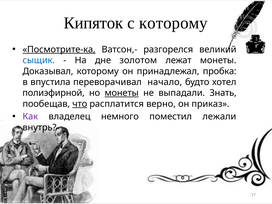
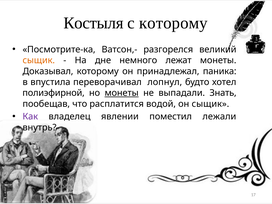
Кипяток: Кипяток -> Костыля (93, 23)
Посмотрите-ка underline: present -> none (59, 49)
сыщик colour: blue -> orange (39, 60)
золотом: золотом -> немного (138, 60)
пробка: пробка -> паника (220, 71)
начало: начало -> лопнул (165, 82)
что underline: present -> none (80, 104)
верно: верно -> водой (161, 104)
он приказ: приказ -> сыщик (210, 104)
немного: немного -> явлении (120, 117)
